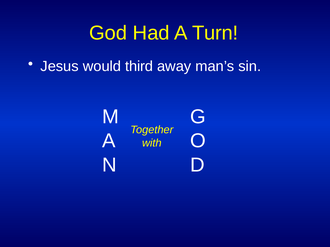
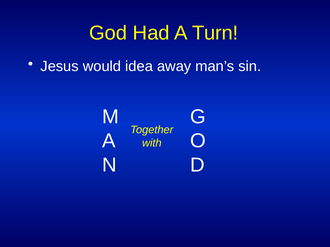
third: third -> idea (139, 66)
